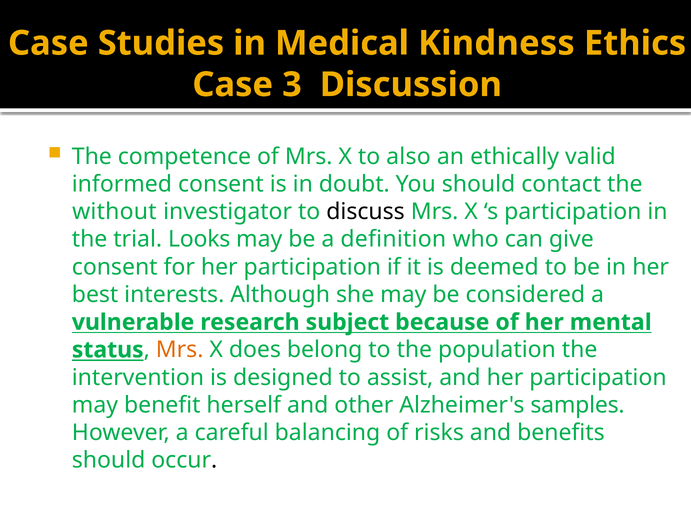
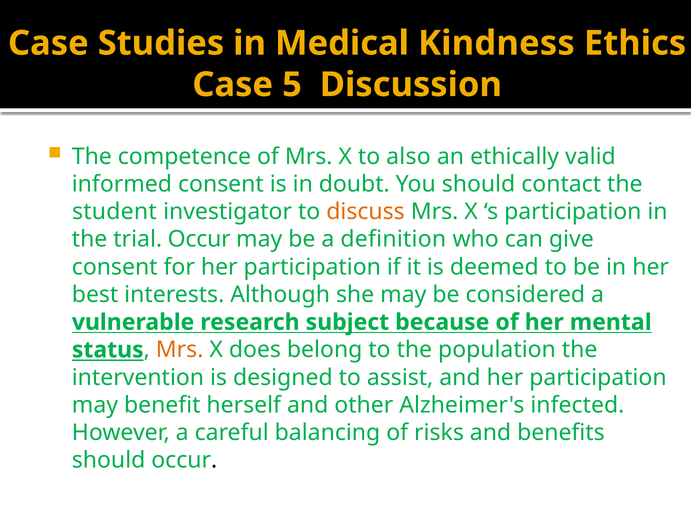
3: 3 -> 5 (292, 85)
without: without -> student (114, 212)
discuss colour: black -> orange (366, 212)
trial Looks: Looks -> Occur (199, 239)
samples: samples -> infected (577, 405)
